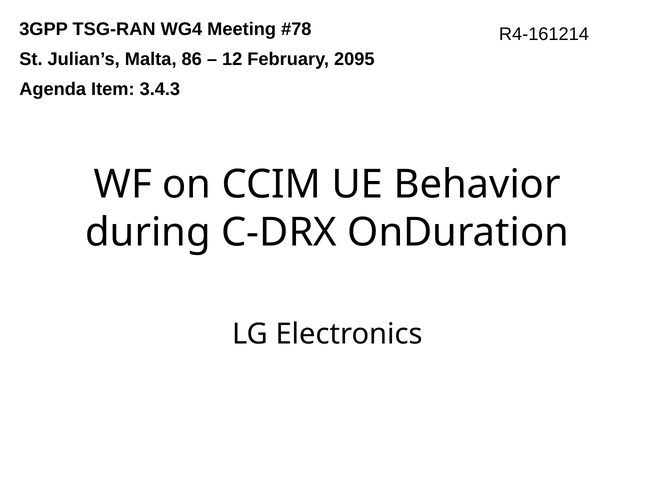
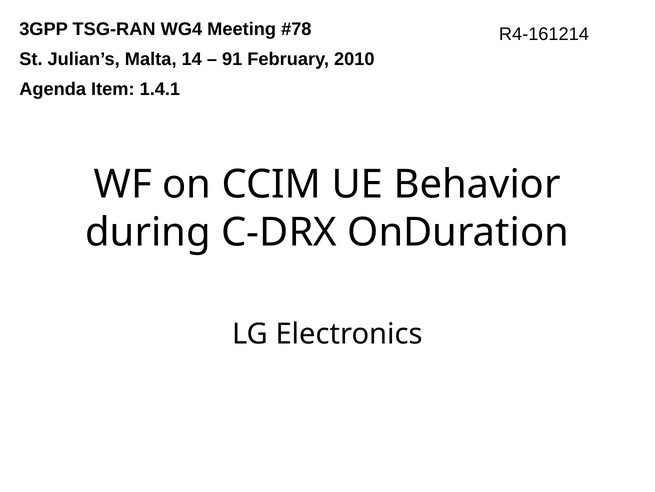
86: 86 -> 14 (192, 59)
12: 12 -> 91 (232, 59)
2095: 2095 -> 2010 (354, 59)
3.4.3: 3.4.3 -> 1.4.1 (160, 89)
